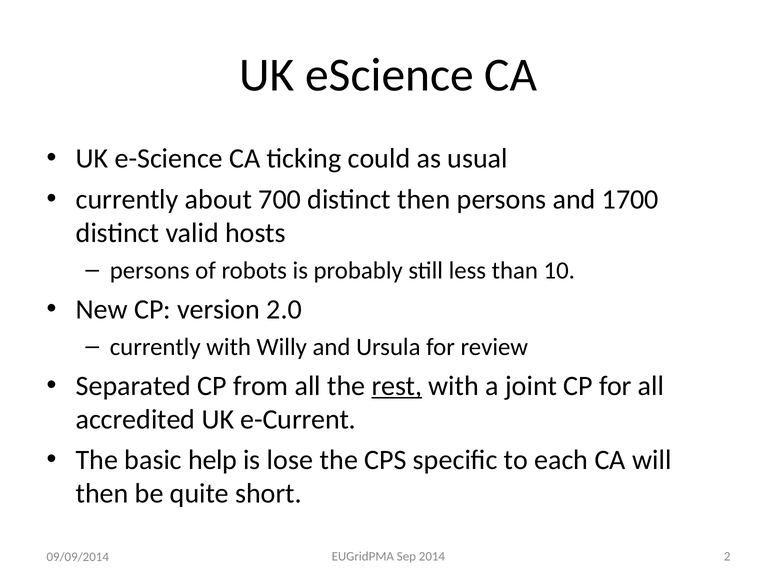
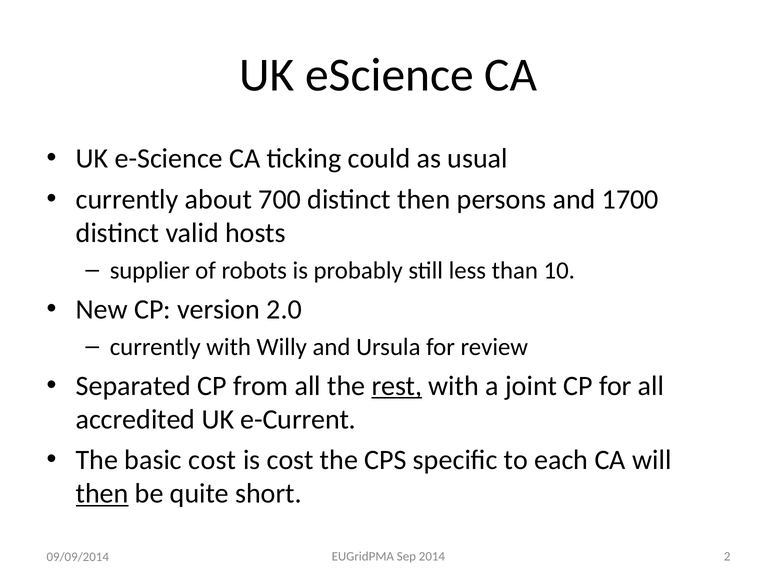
persons: persons -> supplier (150, 270)
basic help: help -> cost (212, 460)
is lose: lose -> cost (290, 460)
then underline: none -> present (102, 493)
